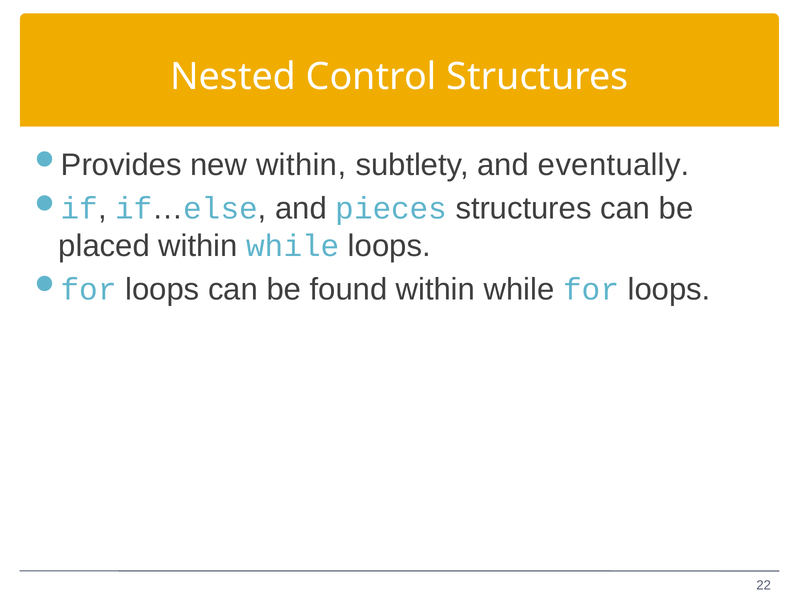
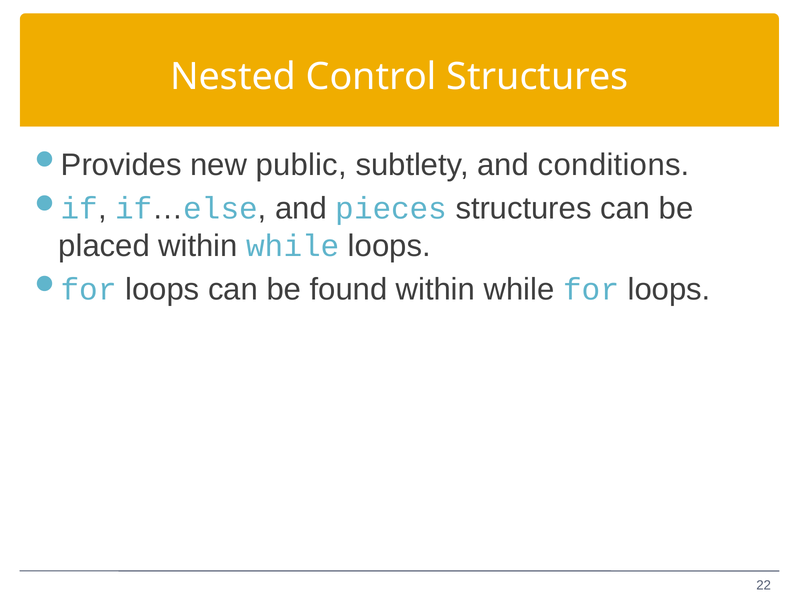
new within: within -> public (301, 165)
eventually: eventually -> conditions (614, 165)
